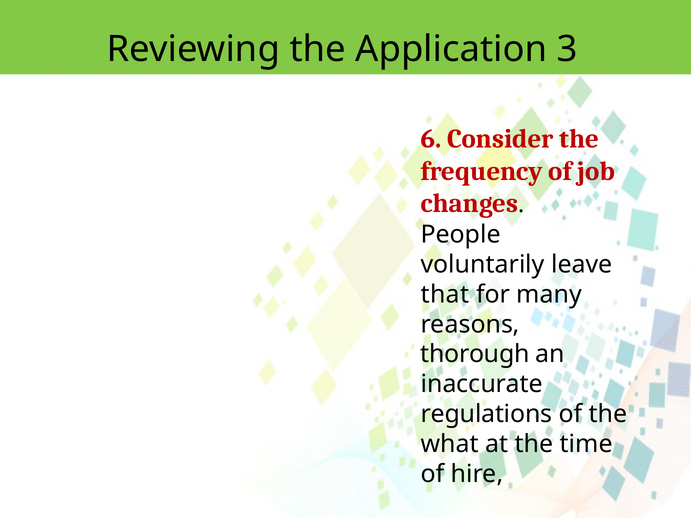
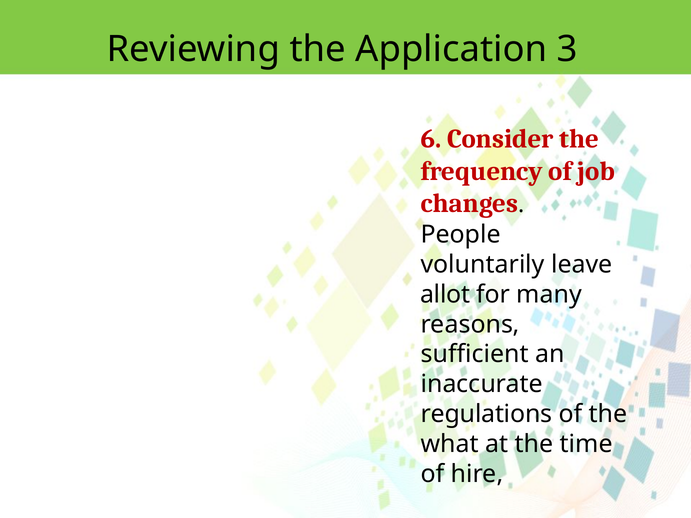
that: that -> allot (445, 295)
thorough: thorough -> sufficient (475, 354)
